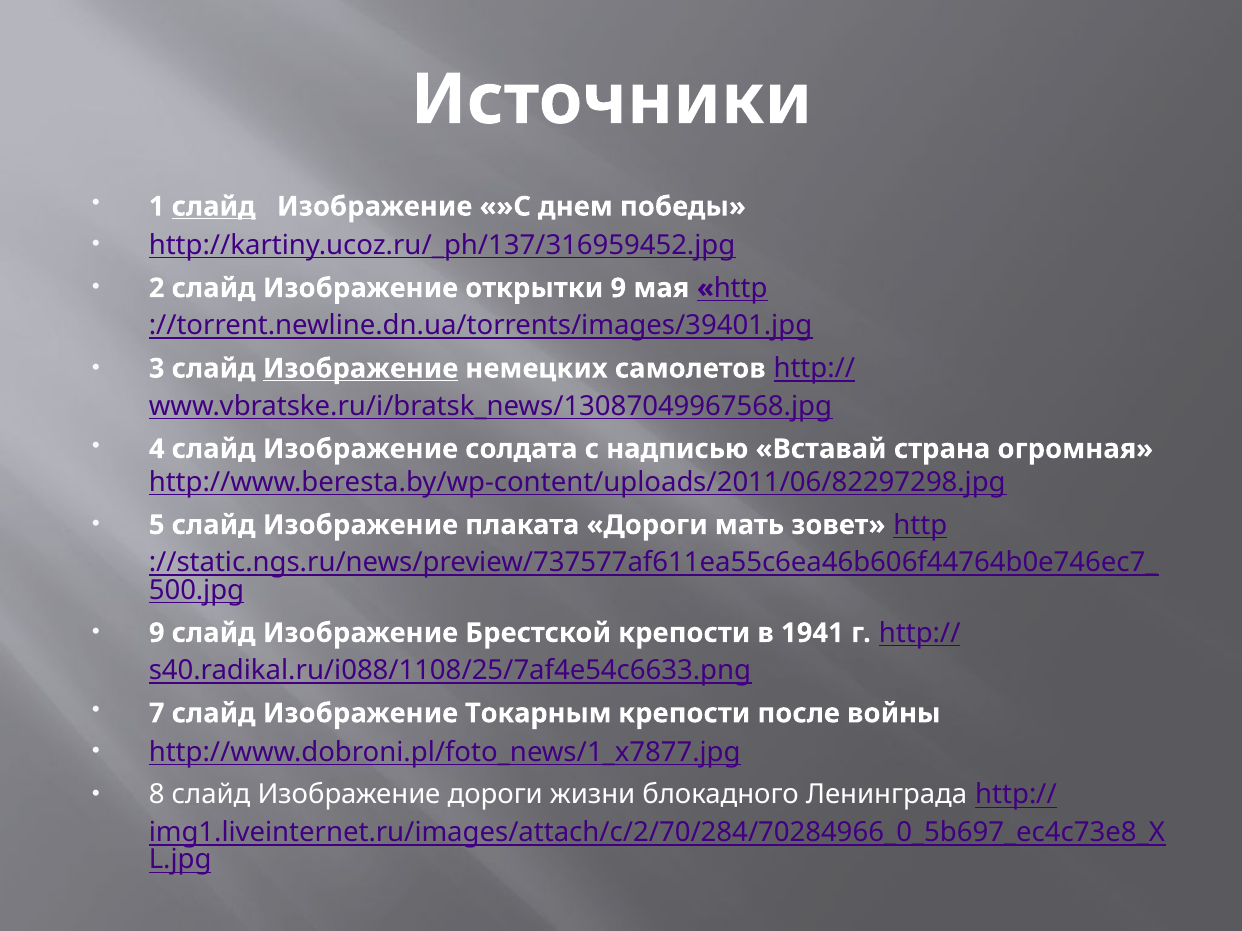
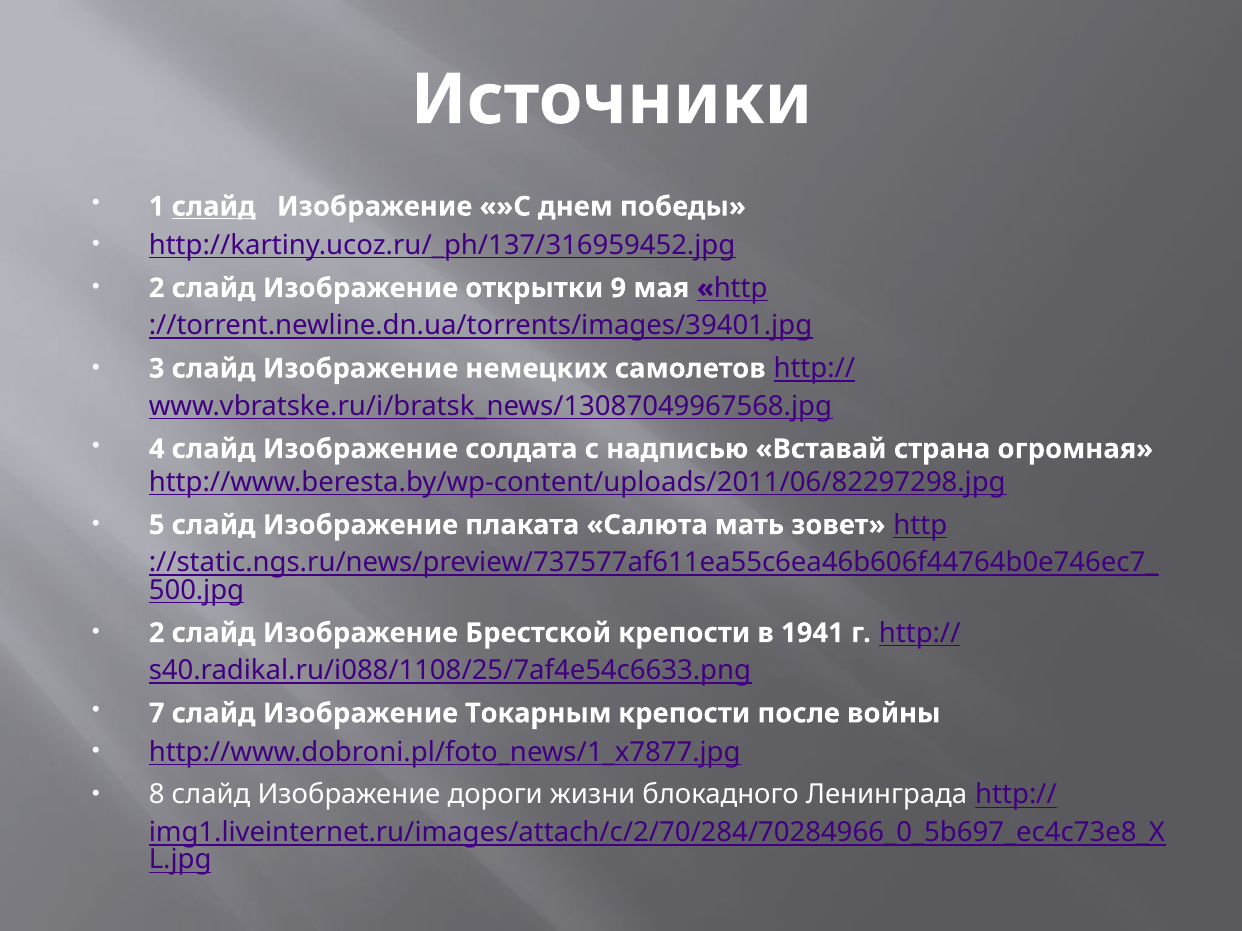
Изображение underline: present -> none (361, 369)
плаката Дороги: Дороги -> Салюта (647, 525)
9: 9 -> 2 (157, 633)
